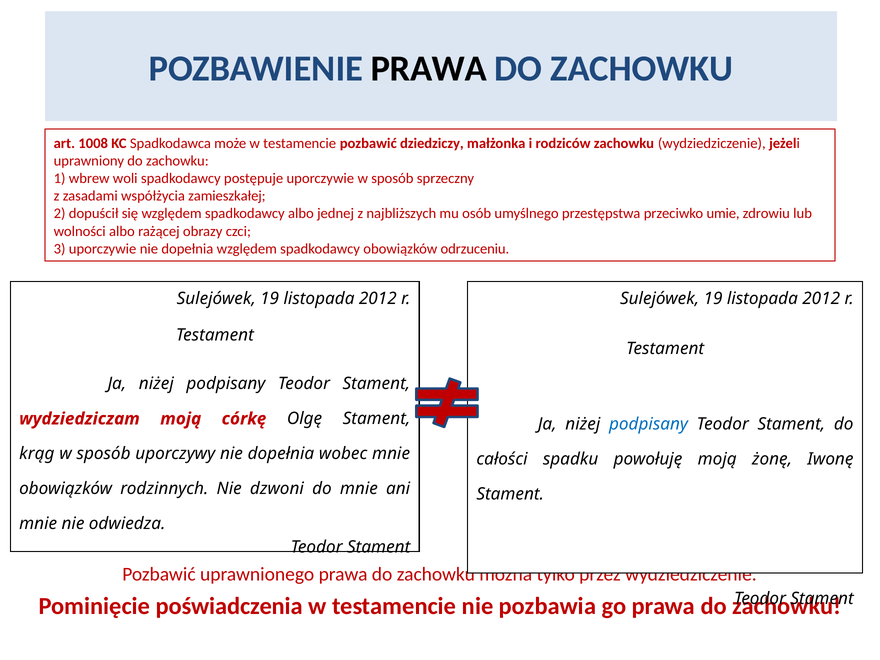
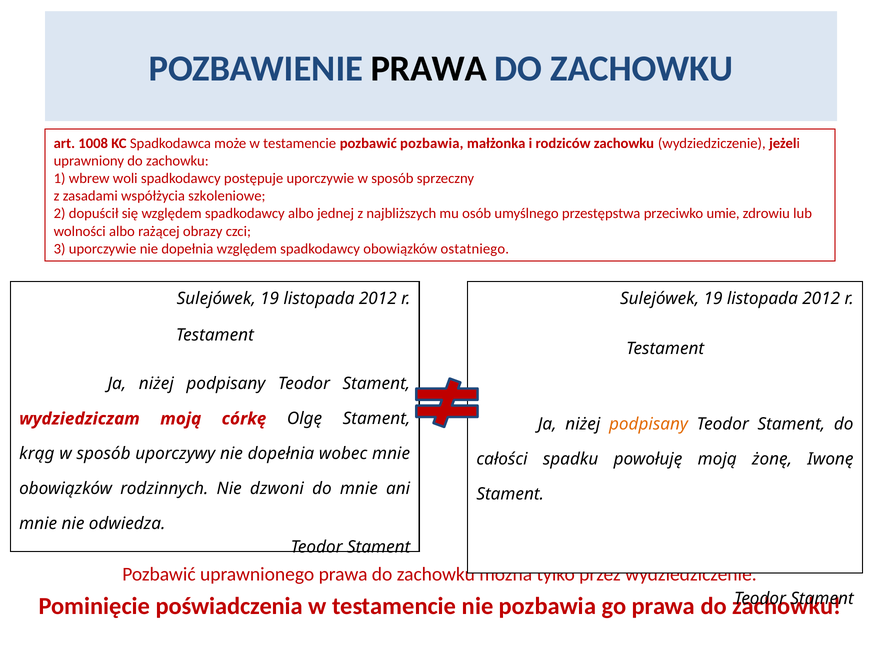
pozbawić dziedziczy: dziedziczy -> pozbawia (432, 143)
zamieszkałej: zamieszkałej -> szkoleniowe (227, 196)
odrzuceniu: odrzuceniu -> ostatniego (475, 249)
podpisany colour: blue -> orange (648, 424)
